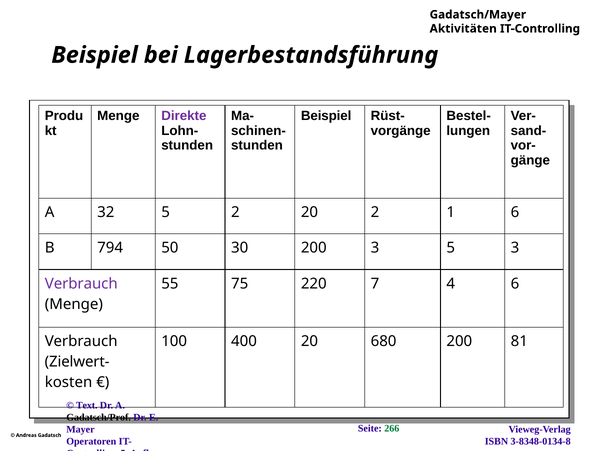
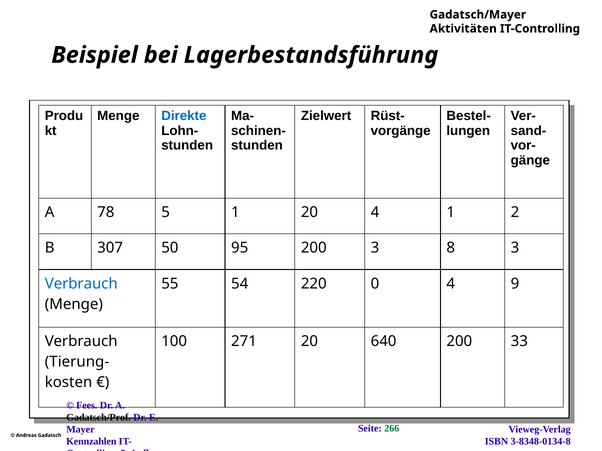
Direkte colour: purple -> blue (184, 116)
Beispiel: Beispiel -> Zielwert (326, 116)
32: 32 -> 78 (106, 212)
5 2: 2 -> 1 (235, 212)
20 2: 2 -> 4 (375, 212)
1 6: 6 -> 2 (515, 212)
794: 794 -> 307 (110, 248)
30: 30 -> 95 (240, 248)
3 5: 5 -> 8 (451, 248)
Verbrauch colour: purple -> blue (81, 284)
75: 75 -> 54 (240, 284)
7: 7 -> 0 (375, 284)
4 6: 6 -> 9 (515, 284)
400: 400 -> 271 (244, 342)
680: 680 -> 640 (384, 342)
81: 81 -> 33 (519, 342)
Zielwert-: Zielwert- -> Tierung- (77, 362)
Text: Text -> Fees (87, 406)
Operatoren: Operatoren -> Kennzahlen (91, 442)
